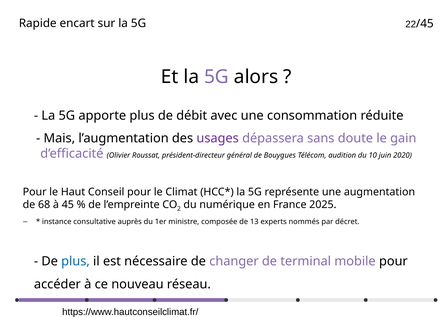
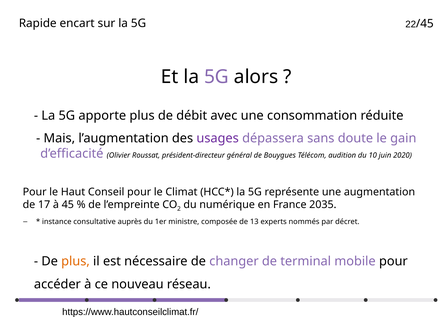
68: 68 -> 17 (44, 205)
2025: 2025 -> 2035 (323, 205)
plus colour: blue -> orange (76, 261)
